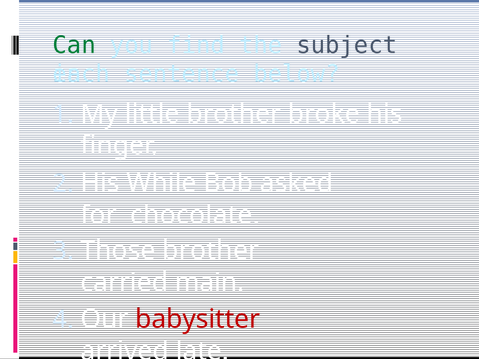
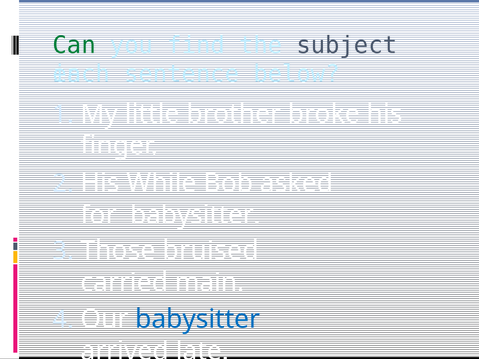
for chocolate: chocolate -> babysitter (195, 215)
Those brother: brother -> bruised (211, 251)
babysitter colour: red -> blue (198, 319)
